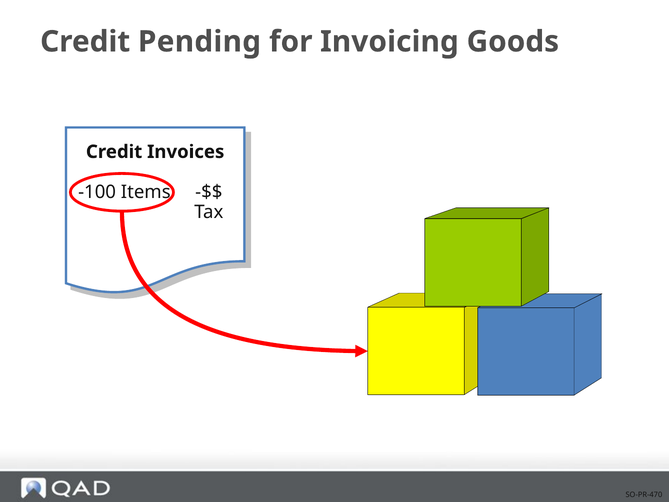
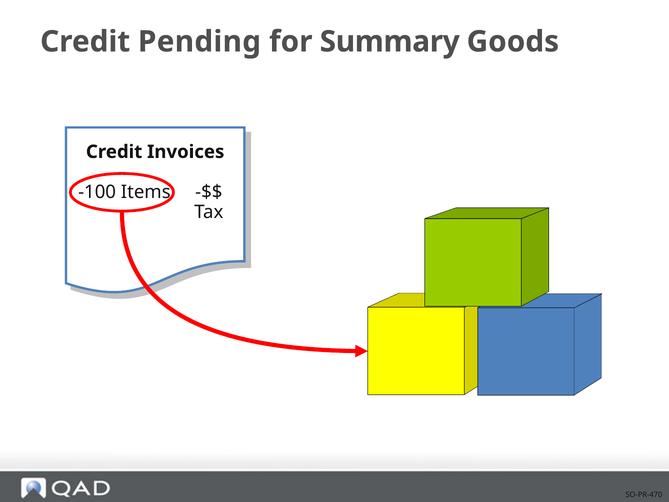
Invoicing: Invoicing -> Summary (390, 42)
